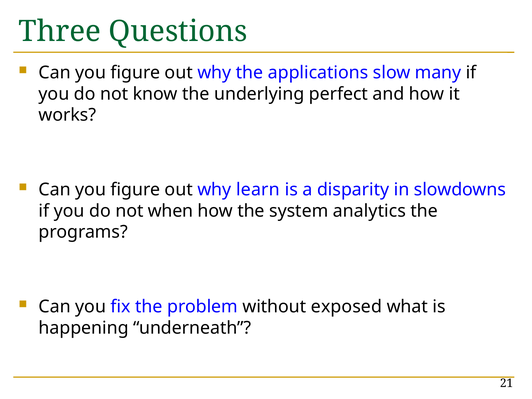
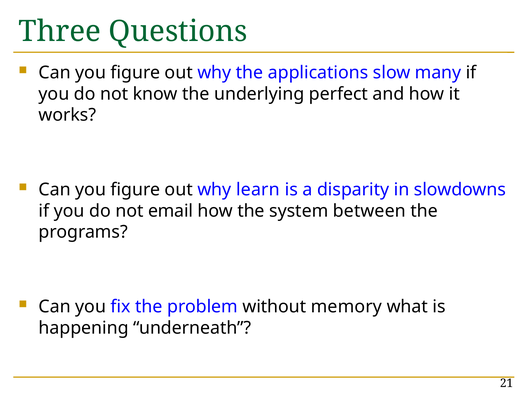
when: when -> email (171, 211)
analytics: analytics -> between (369, 211)
exposed: exposed -> memory (346, 307)
